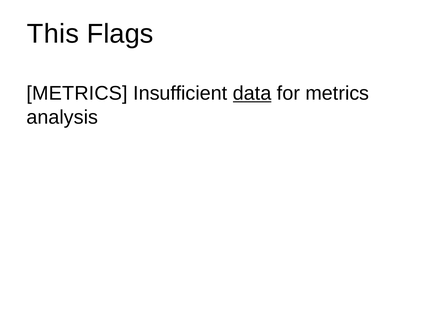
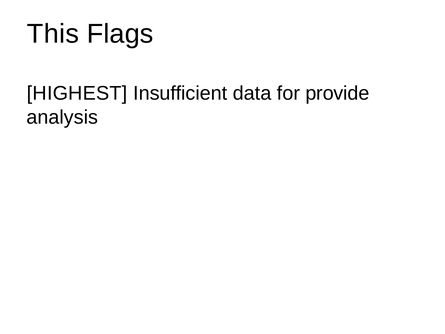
METRICS: METRICS -> HIGHEST (77, 93)
data underline: present -> none (252, 93)
for metrics: metrics -> provide (337, 93)
